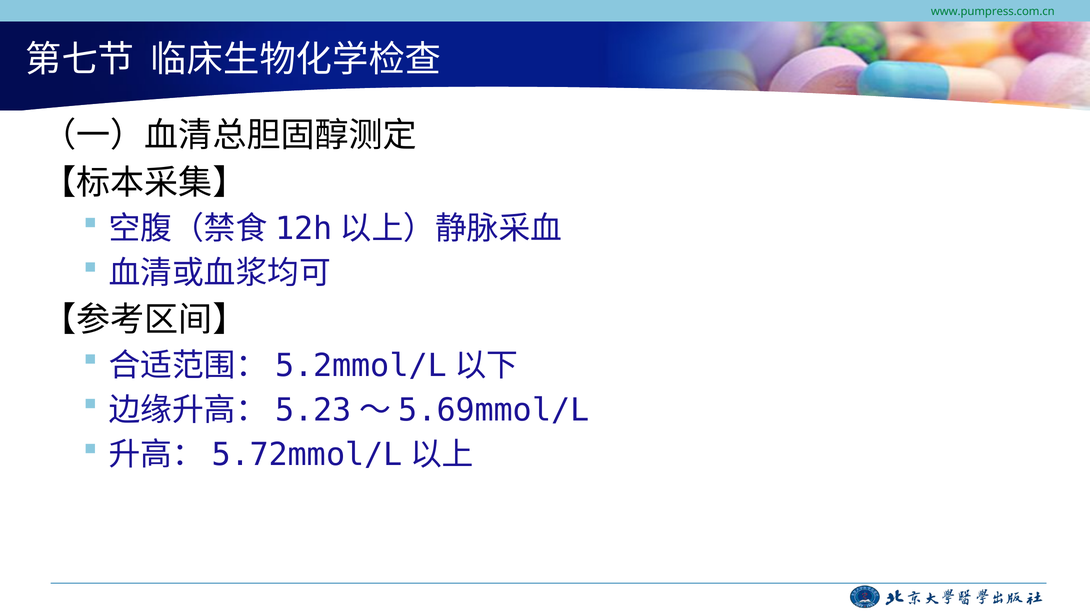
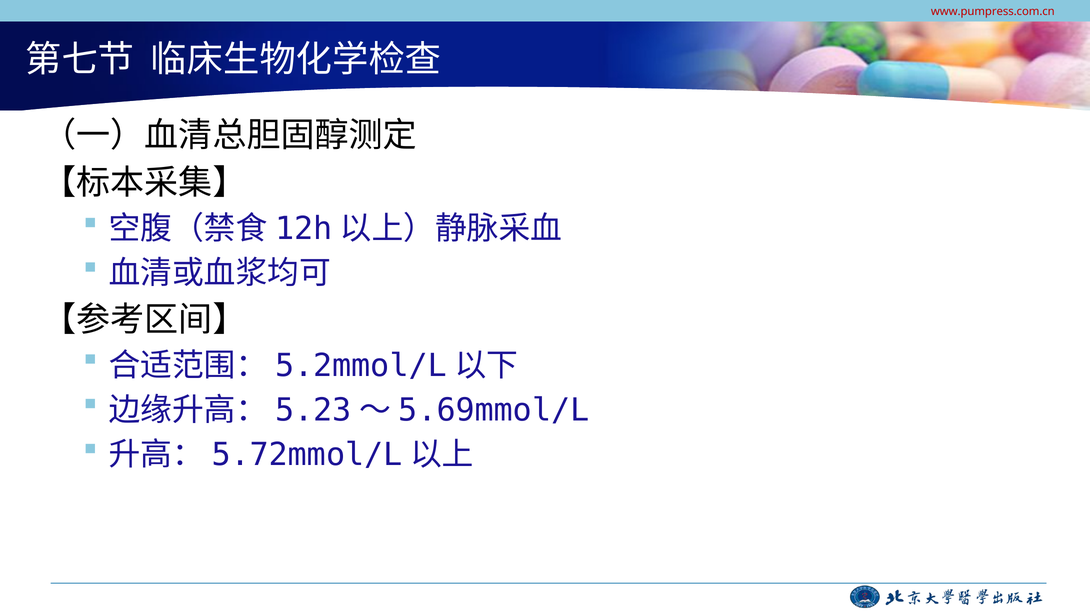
www.pumpress.com.cn colour: green -> red (993, 12)
